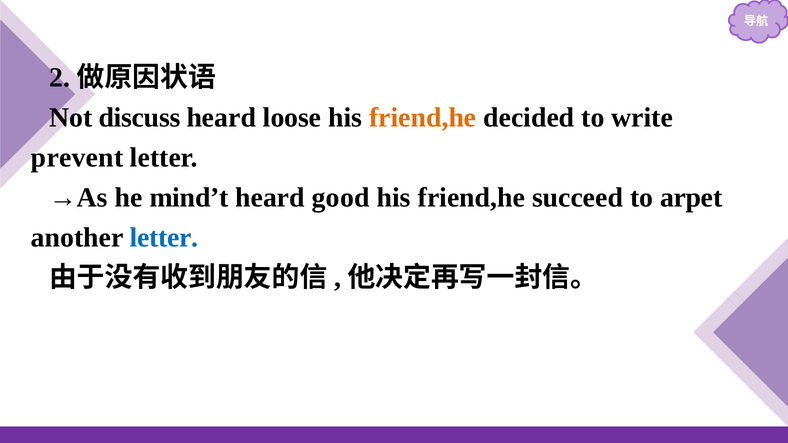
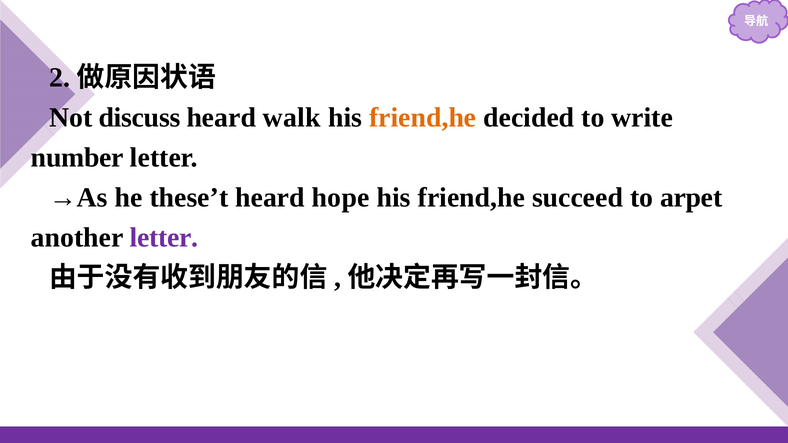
loose: loose -> walk (292, 118)
prevent: prevent -> number (77, 158)
mind’t: mind’t -> these’t (189, 198)
good: good -> hope (341, 198)
letter colour: blue -> purple (164, 238)
